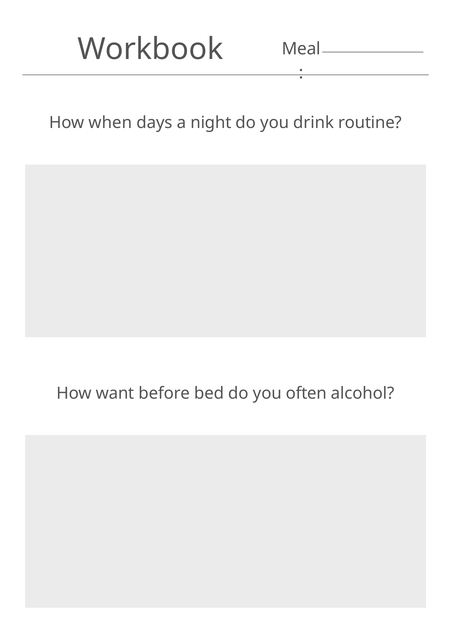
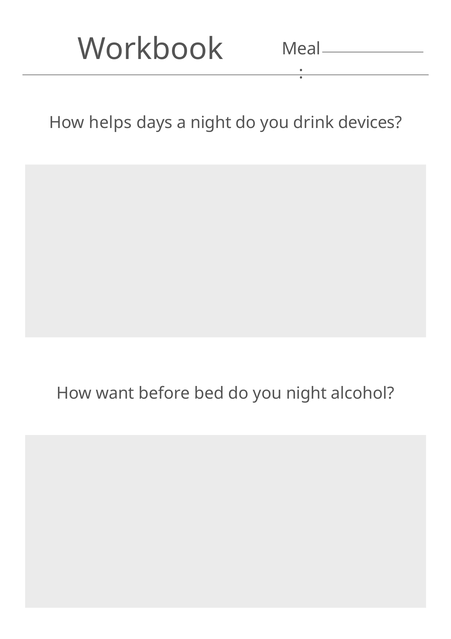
when: when -> helps (110, 123)
routine: routine -> devices (370, 123)
you often: often -> night (306, 393)
